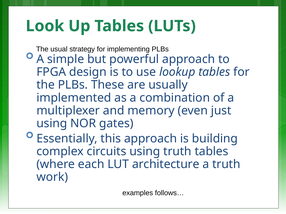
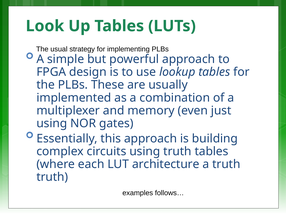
work: work -> truth (52, 177)
